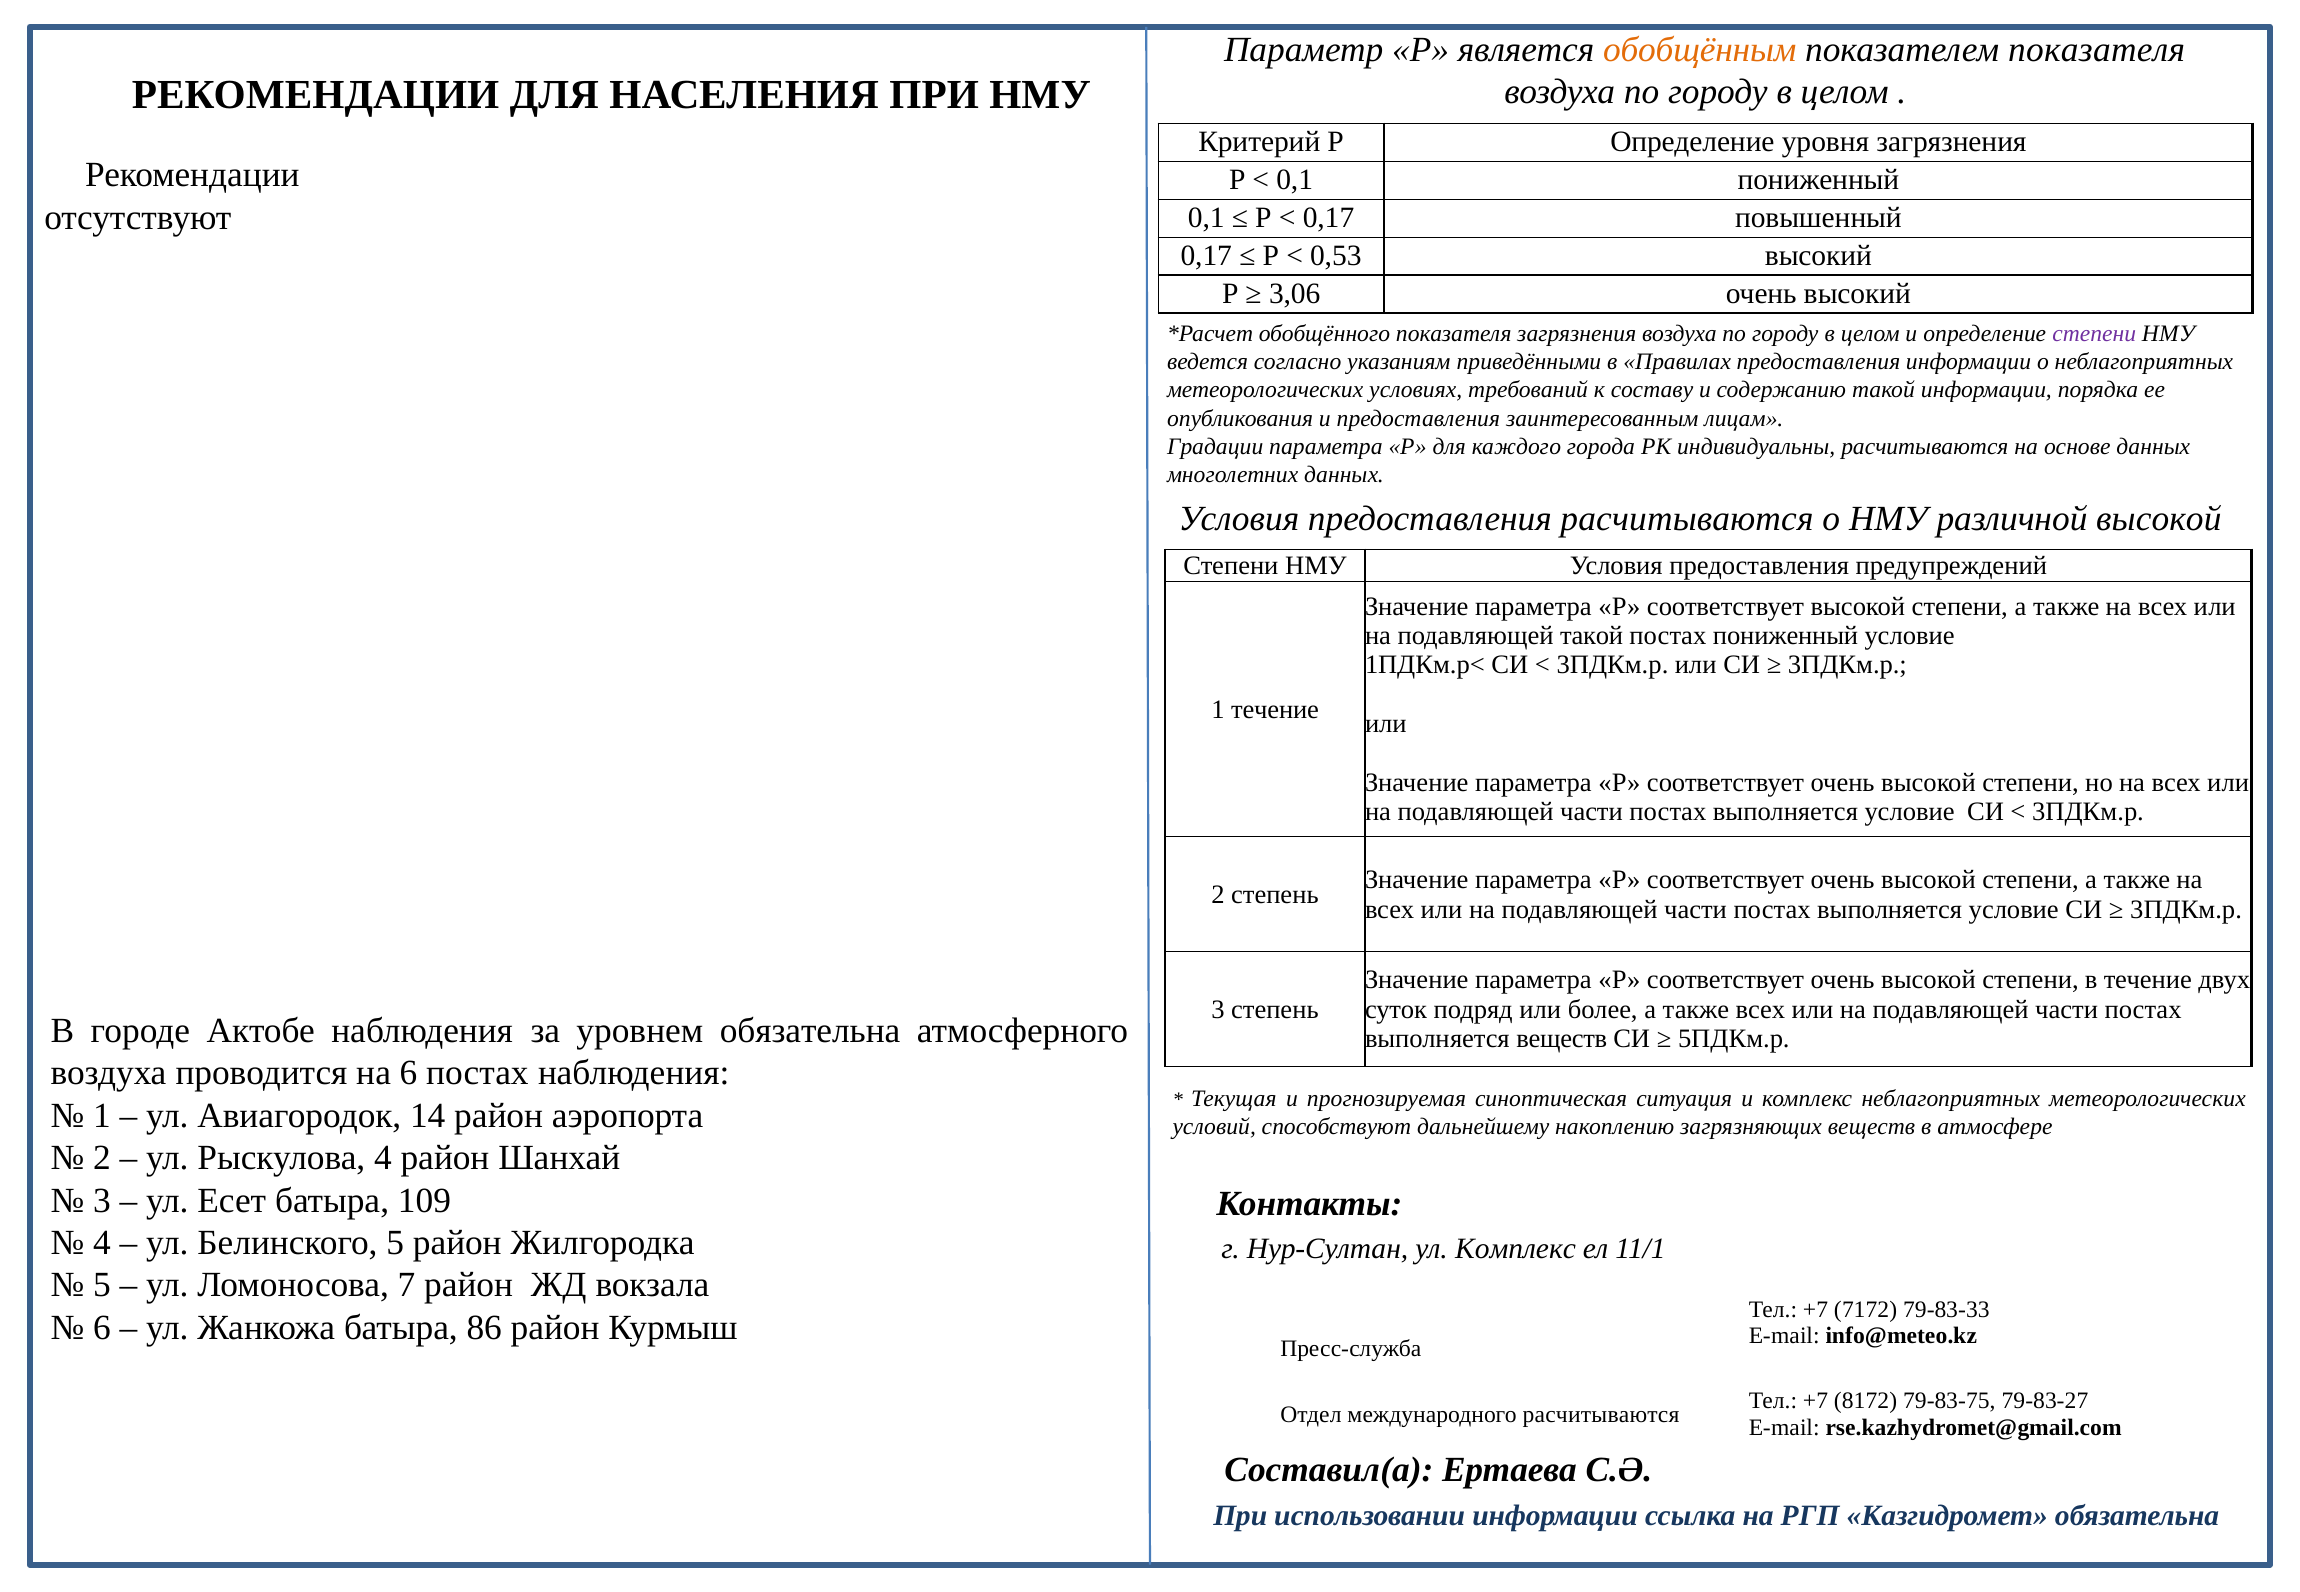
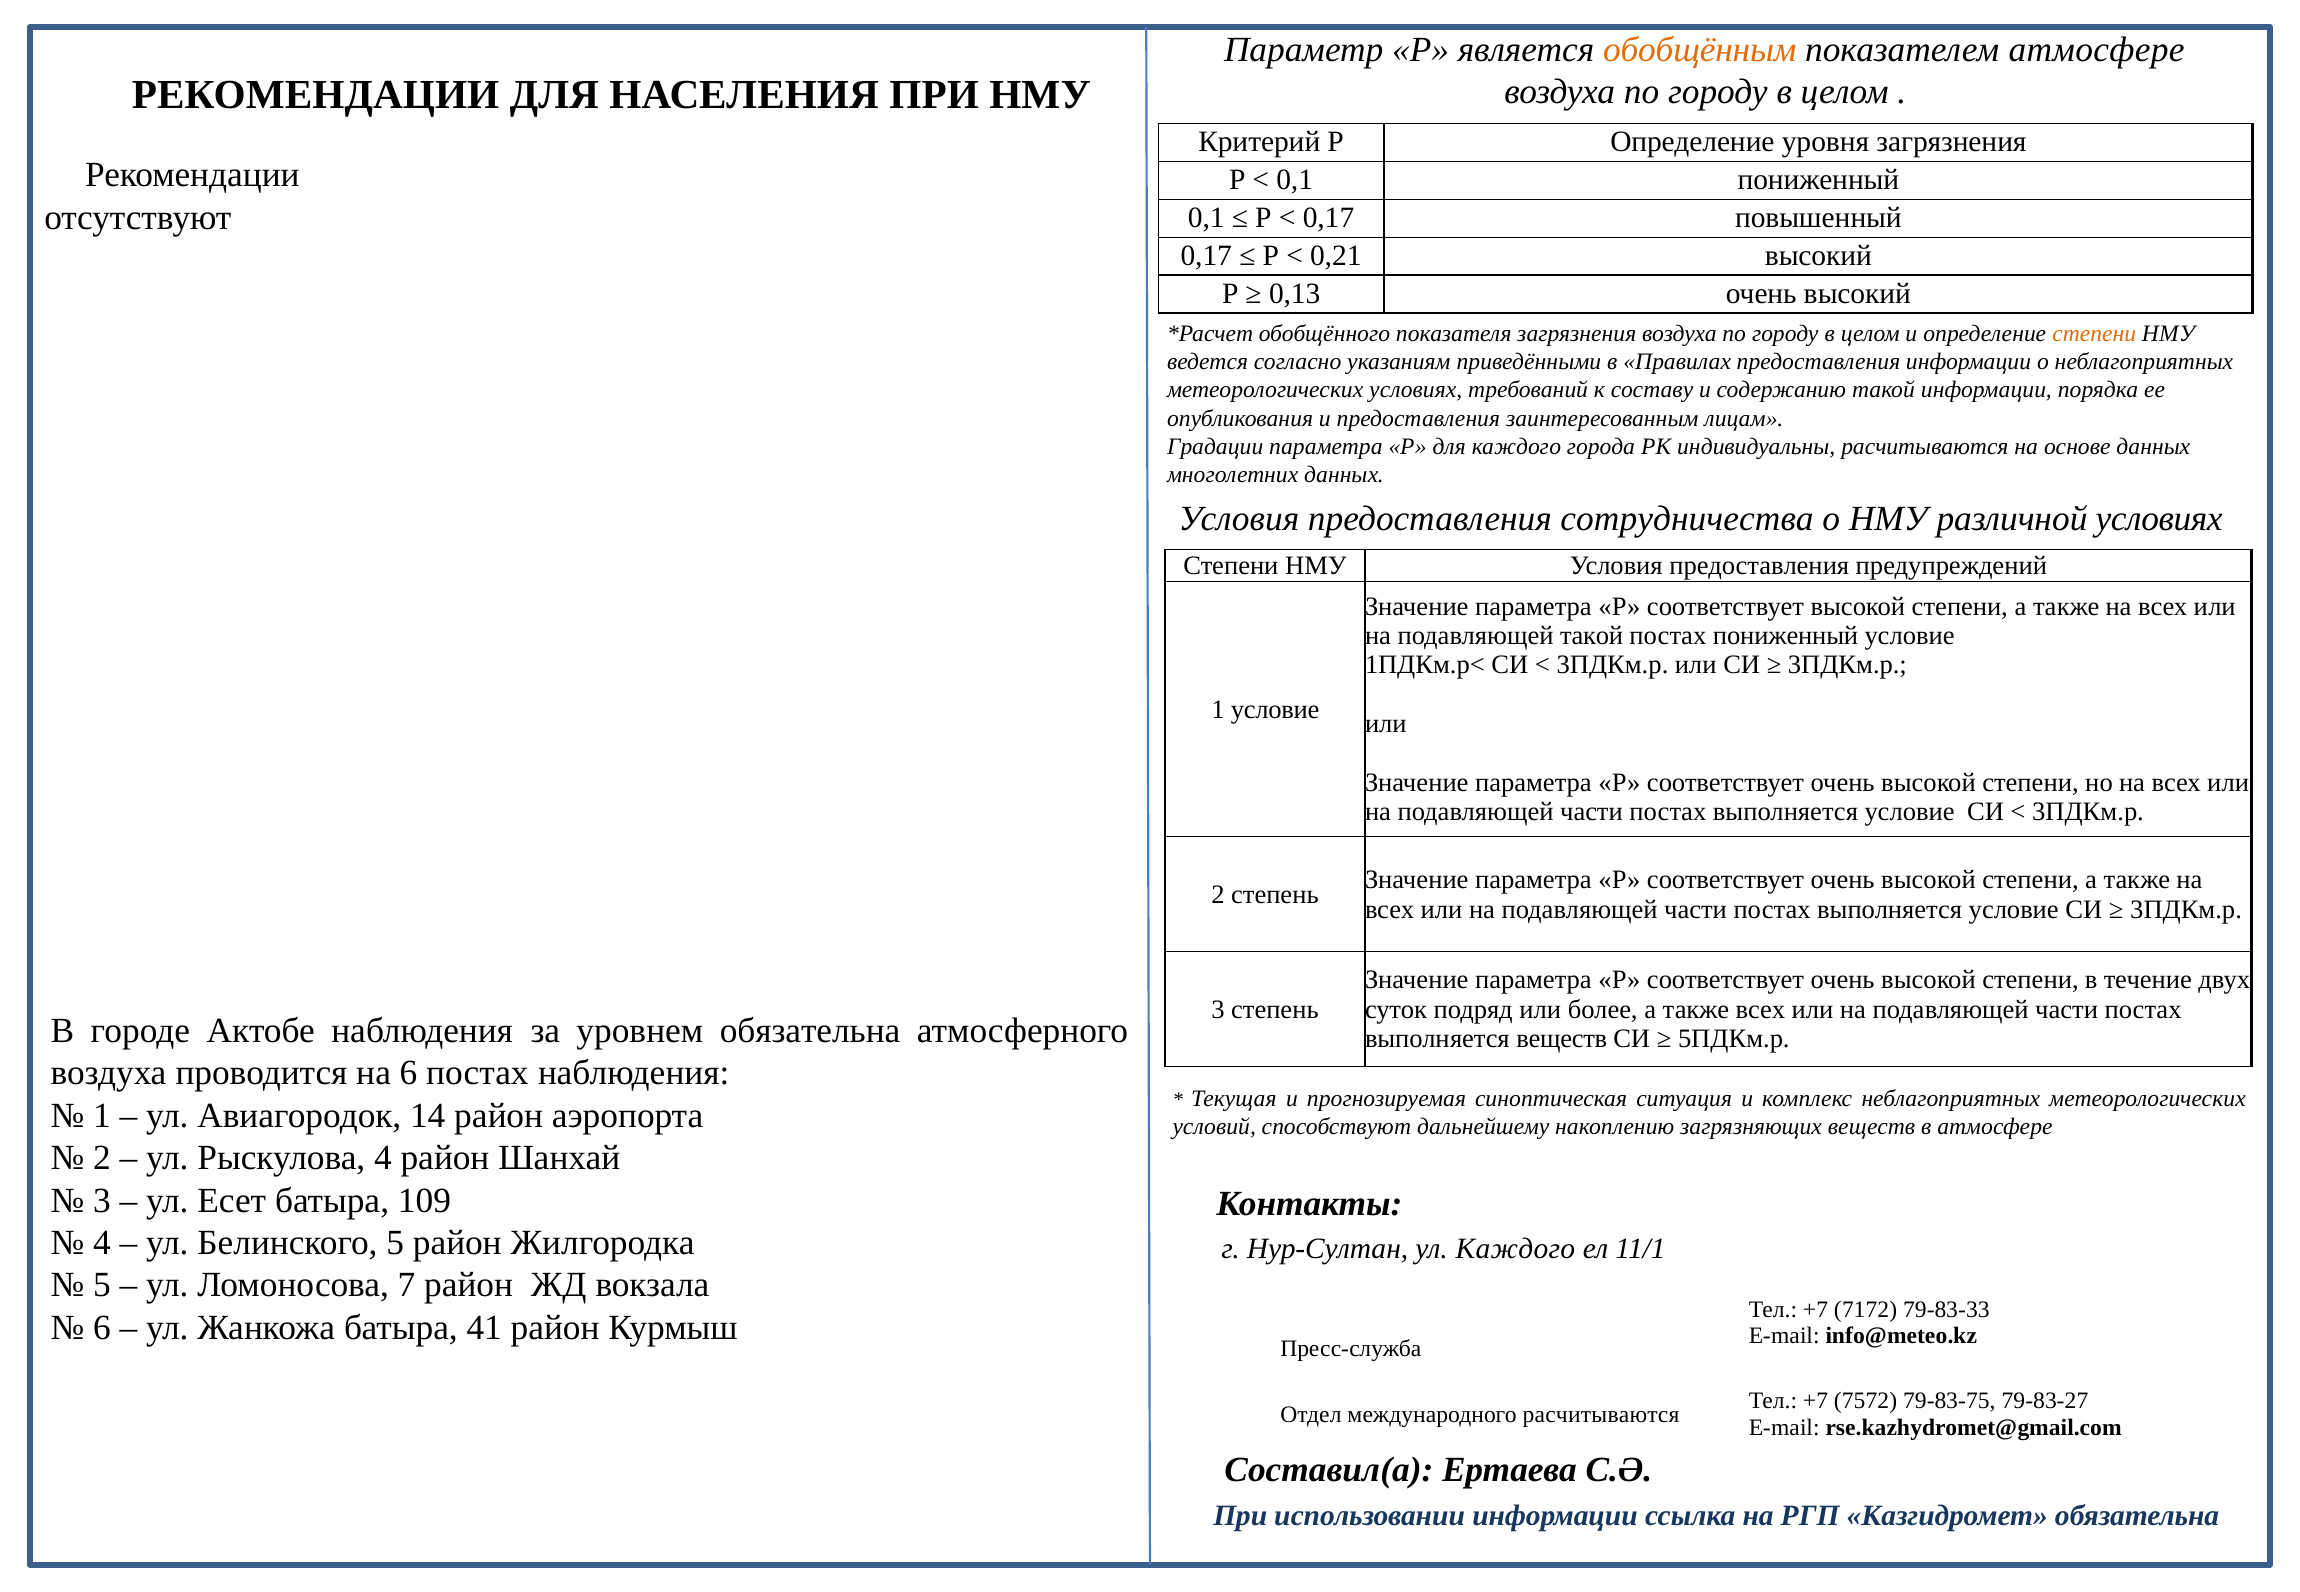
показателем показателя: показателя -> атмосфере (2097, 50)
0,53: 0,53 -> 0,21 (1336, 256)
3,06: 3,06 -> 0,13 (1295, 294)
степени colour: purple -> orange (2094, 334)
предоставления расчитываются: расчитываются -> сотрудничества (1687, 519)
различной высокой: высокой -> условиях (2159, 519)
1 течение: течение -> условие (1275, 709)
ул Комплекс: Комплекс -> Каждого (1515, 1249)
86: 86 -> 41 (484, 1328)
8172: 8172 -> 7572 (1866, 1401)
